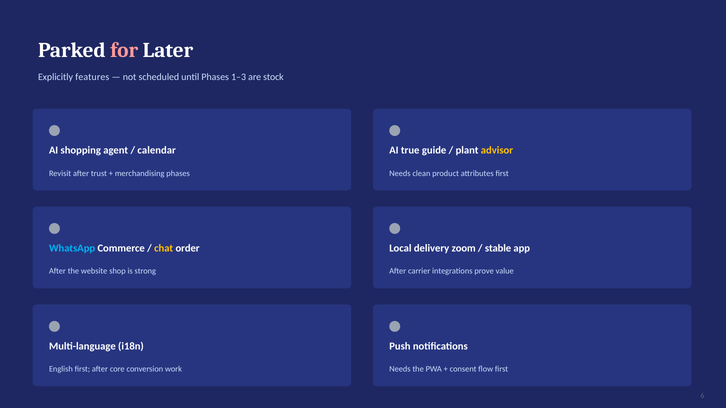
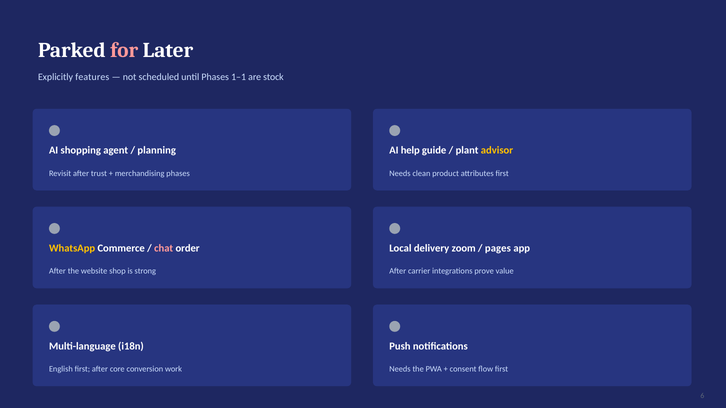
1–3: 1–3 -> 1–1 (239, 77)
calendar: calendar -> planning (157, 150)
true: true -> help (410, 150)
WhatsApp colour: light blue -> yellow (72, 248)
chat colour: yellow -> pink (164, 248)
stable: stable -> pages (498, 248)
